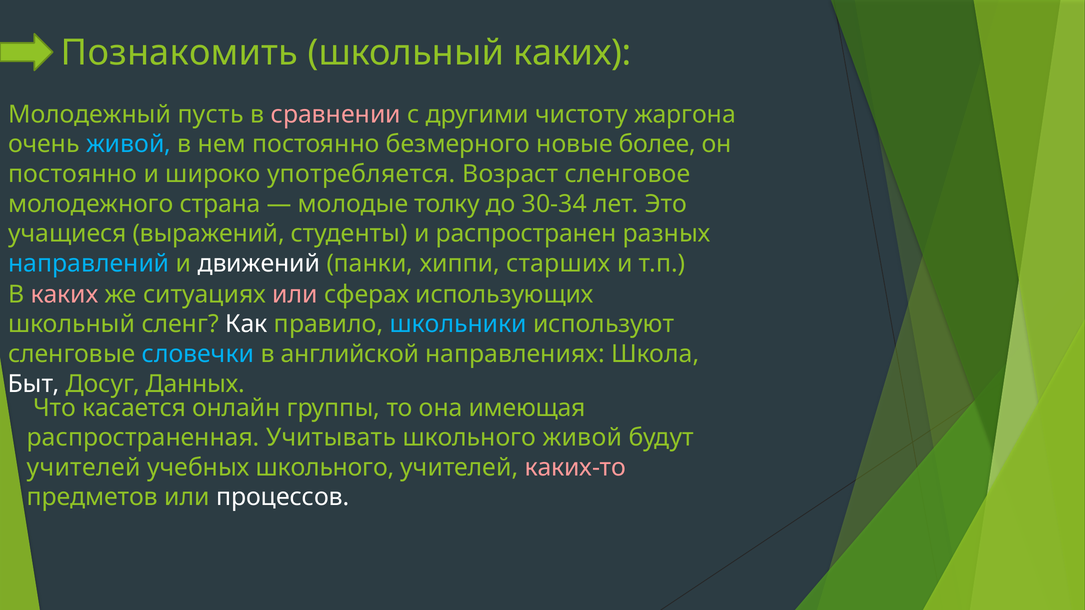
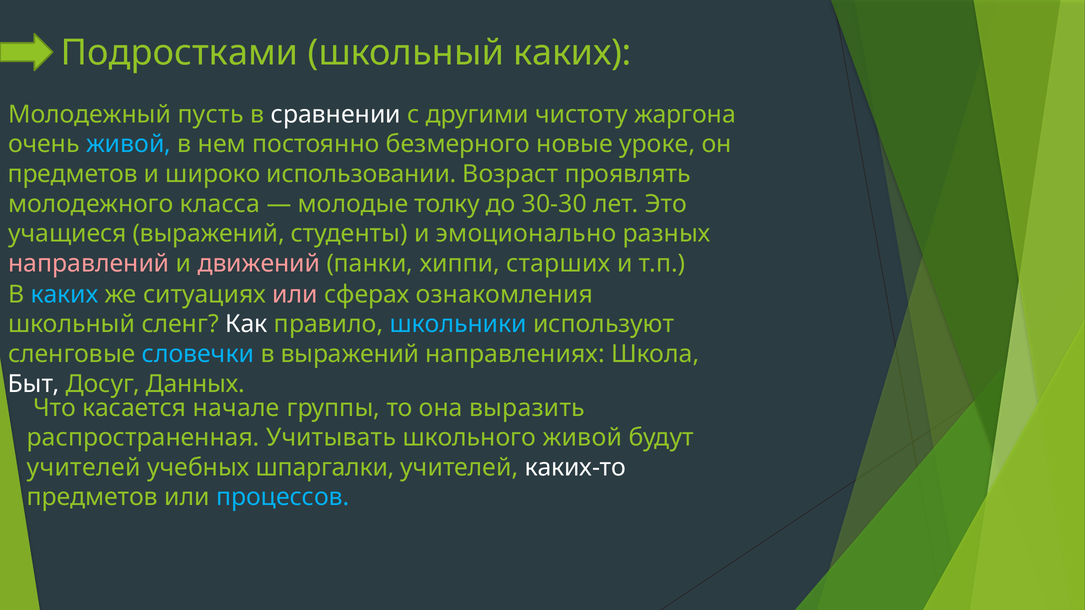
Познакомить: Познакомить -> Подростками (180, 53)
сравнении colour: pink -> white (336, 115)
более: более -> уроке (657, 144)
постоянно: постоянно -> предметов (73, 174)
употребляется: употребляется -> использовании (361, 174)
сленговое: сленговое -> проявлять (628, 174)
страна: страна -> класса (220, 204)
30-34: 30-34 -> 30-30 (554, 204)
распространен: распространен -> эмоционально (526, 234)
направлений colour: light blue -> pink (89, 264)
движений colour: white -> pink (259, 264)
каких colour: pink -> light blue (64, 295)
использующих: использующих -> ознакомления (504, 295)
в английской: английской -> выражений (350, 354)
онлайн: онлайн -> начале (236, 408)
имеющая: имеющая -> выразить (527, 408)
учебных школьного: школьного -> шпаргалки (325, 468)
каких-то colour: pink -> white (575, 468)
процессов colour: white -> light blue (283, 498)
